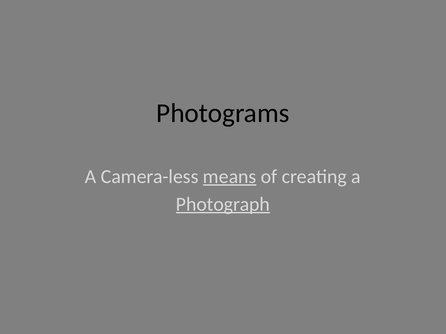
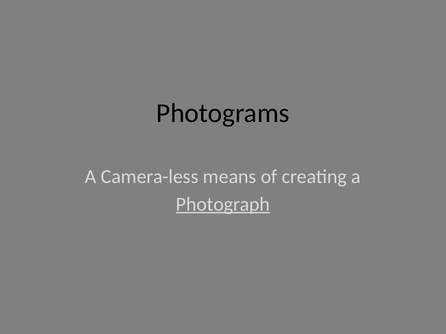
means underline: present -> none (230, 177)
